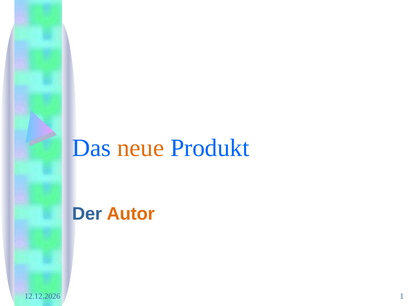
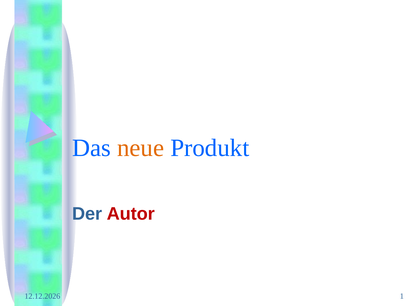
Autor colour: orange -> red (131, 214)
